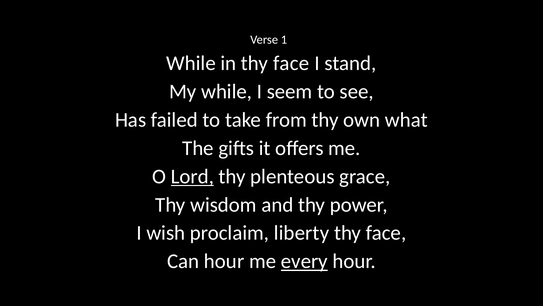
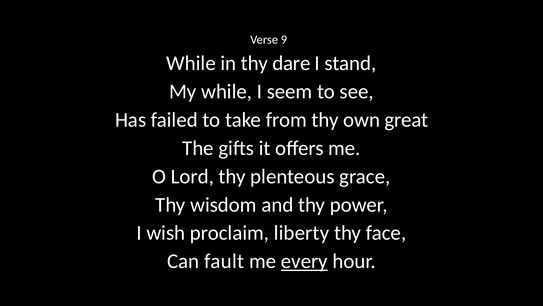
1: 1 -> 9 (284, 40)
in thy face: face -> dare (291, 63)
what: what -> great (406, 120)
Lord underline: present -> none (192, 176)
Can hour: hour -> fault (224, 261)
